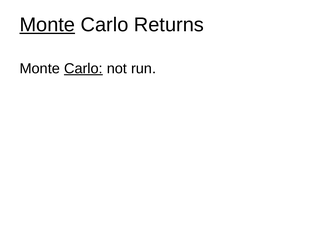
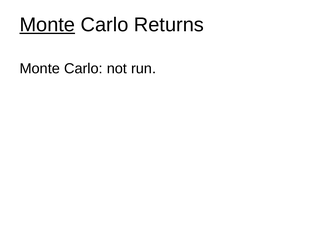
Carlo underline: present -> none (83, 69)
